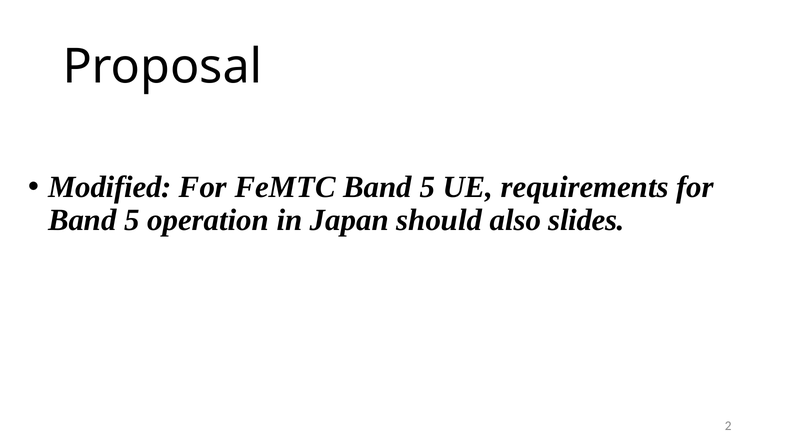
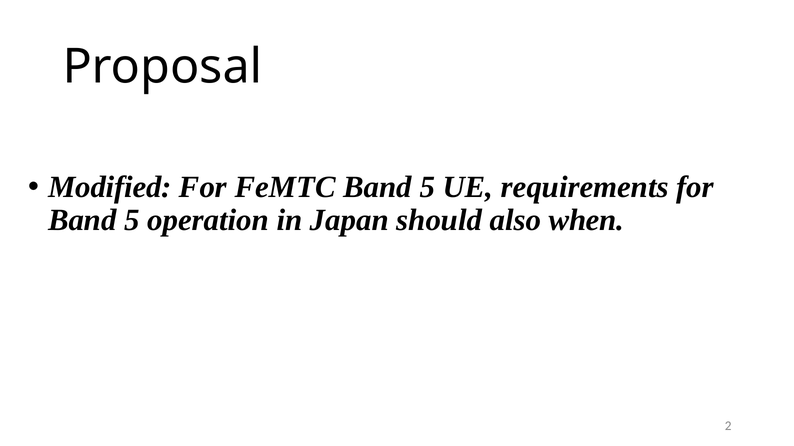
slides: slides -> when (586, 221)
